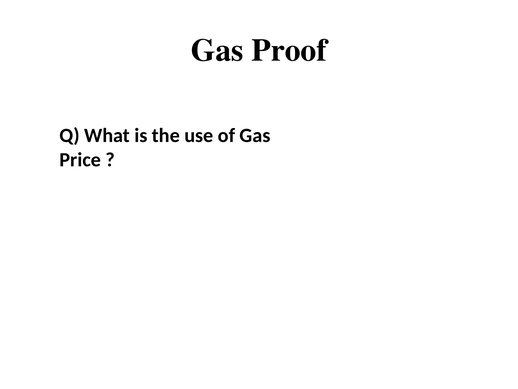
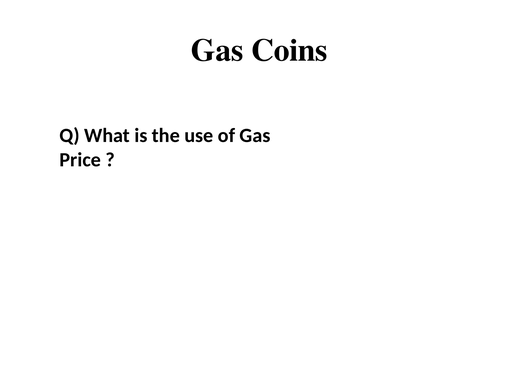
Proof: Proof -> Coins (289, 50)
